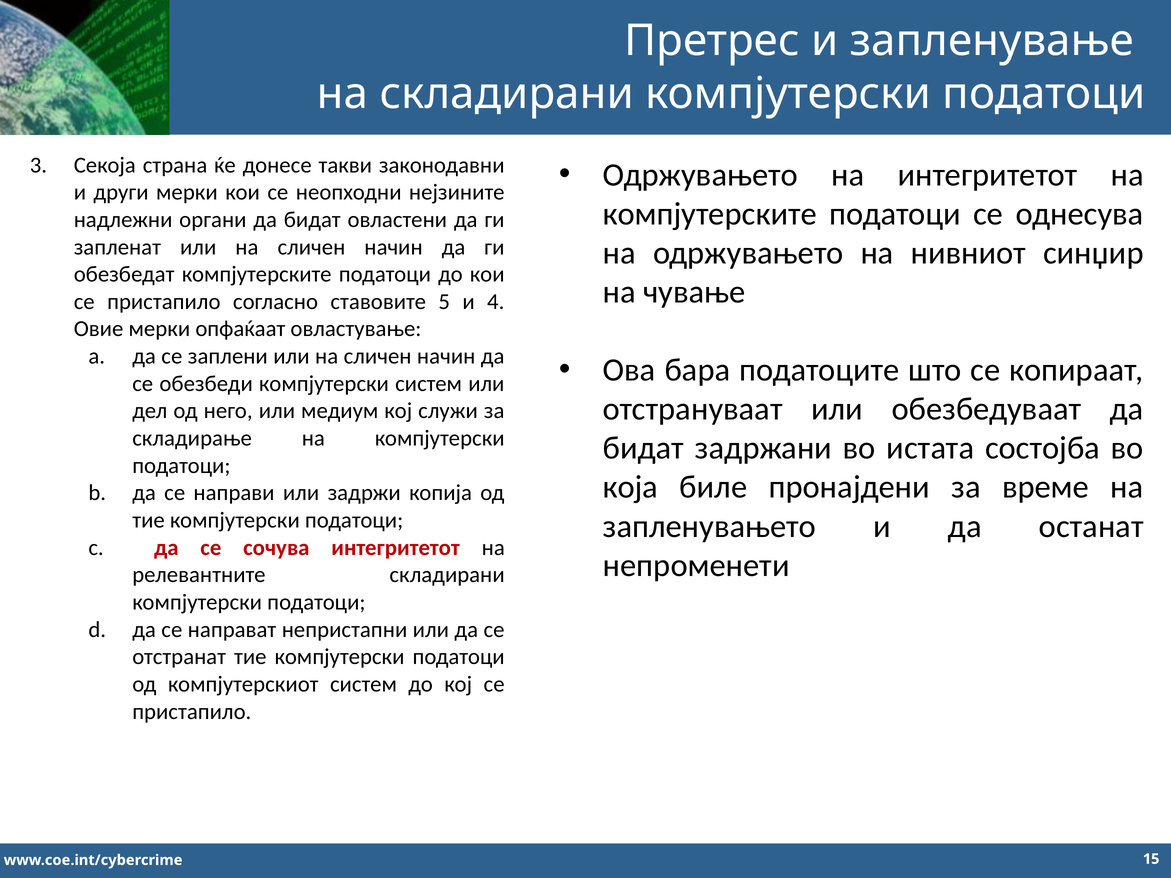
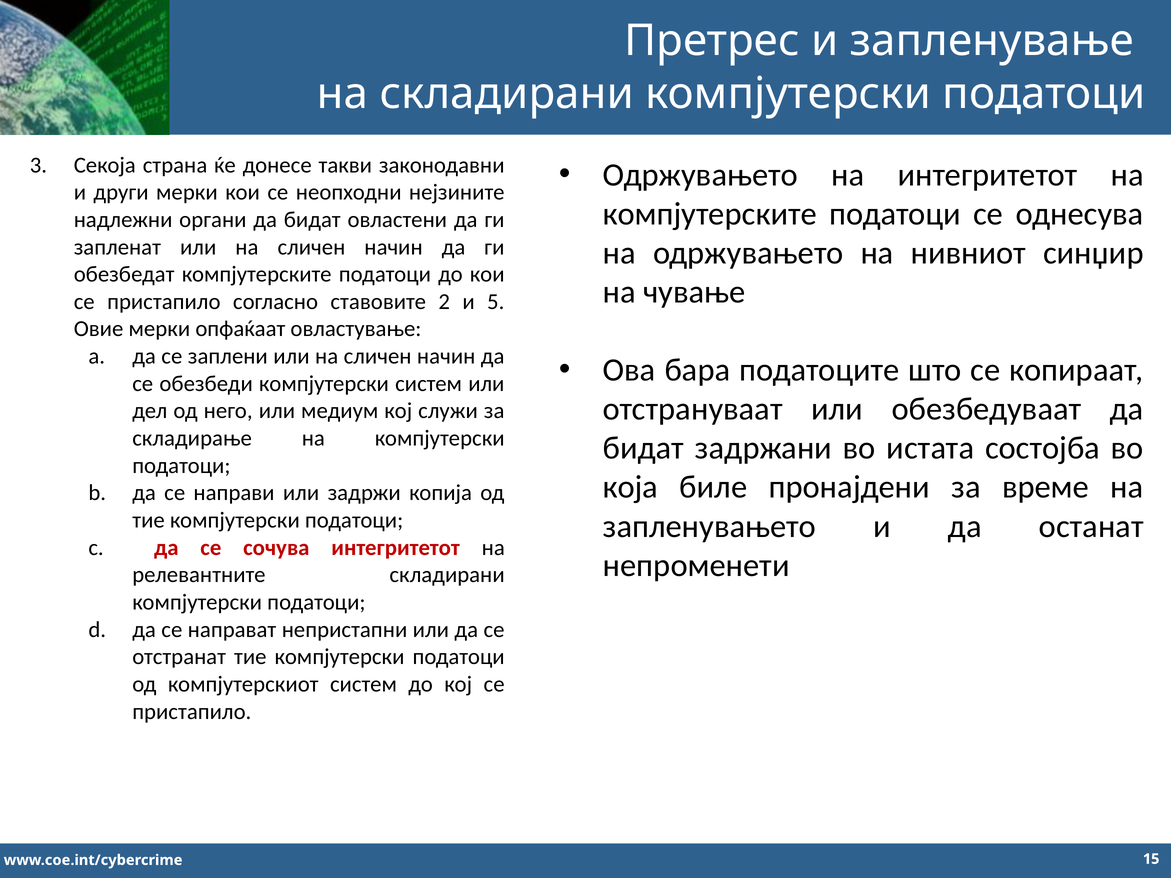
5: 5 -> 2 (444, 302)
4: 4 -> 5 (496, 302)
